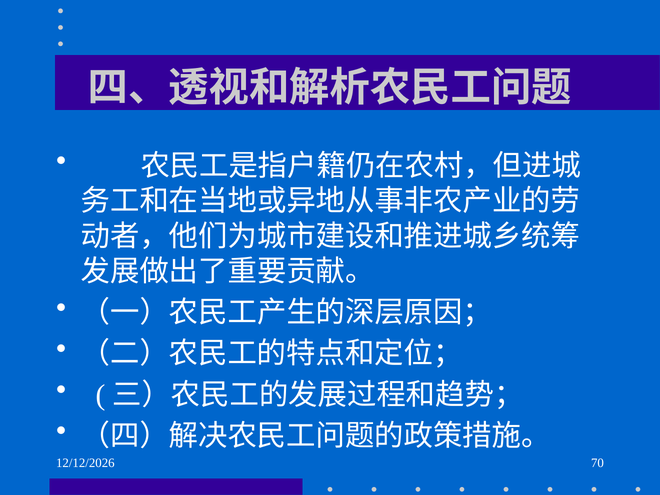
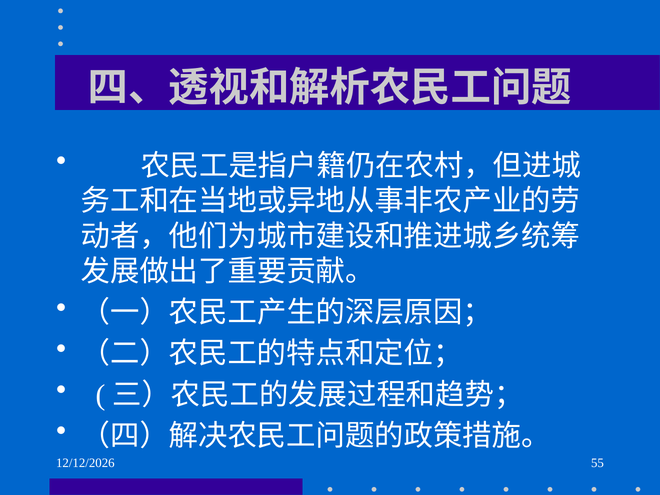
70: 70 -> 55 (597, 463)
